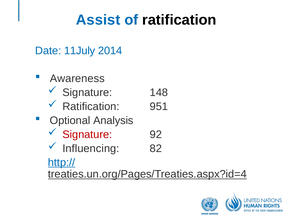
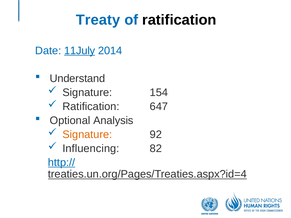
Assist: Assist -> Treaty (98, 20)
11July underline: none -> present (80, 51)
Awareness: Awareness -> Understand (77, 79)
148: 148 -> 154 (159, 93)
951: 951 -> 647 (159, 107)
Signature colour: red -> orange (87, 135)
